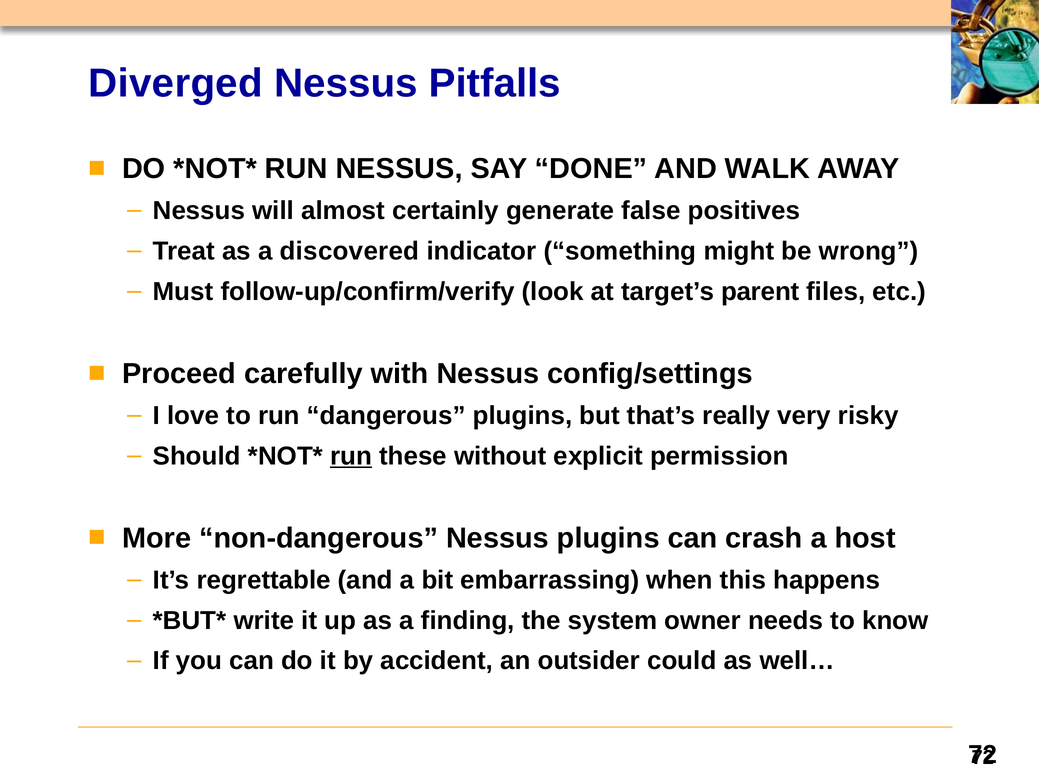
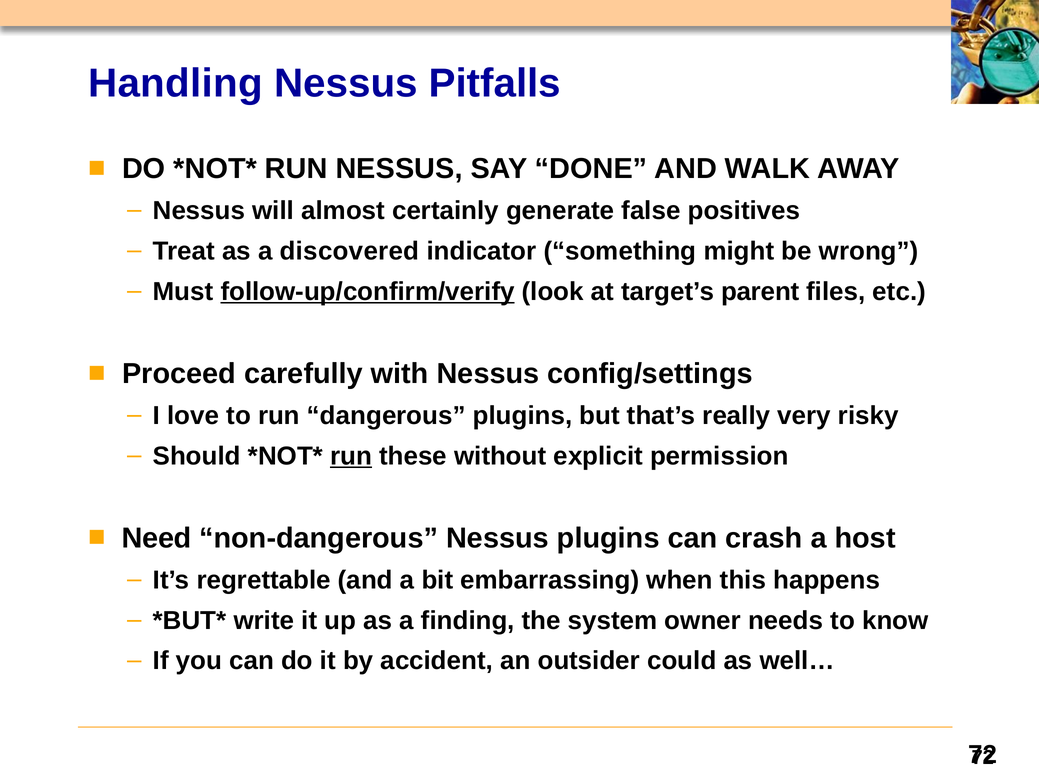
Diverged: Diverged -> Handling (176, 84)
follow-up/confirm/verify underline: none -> present (368, 292)
More: More -> Need (157, 538)
